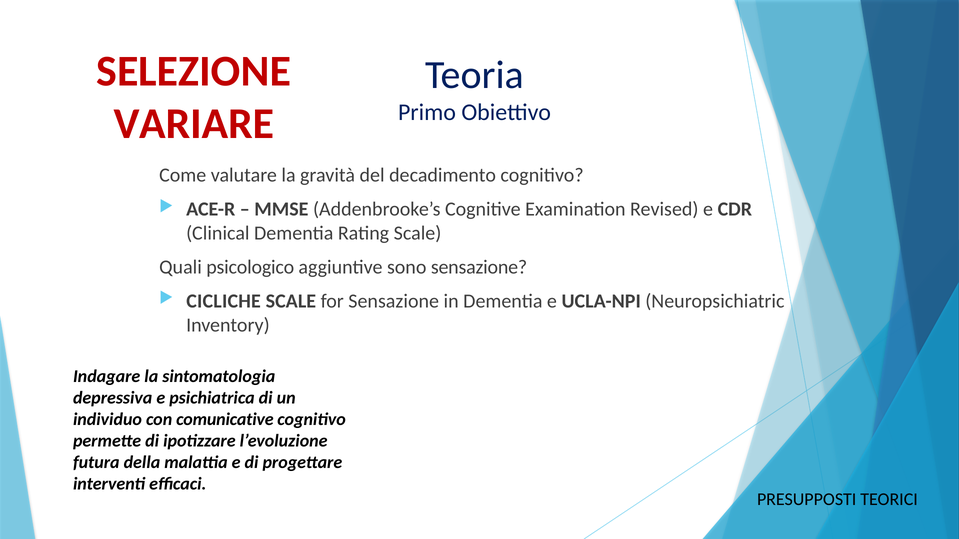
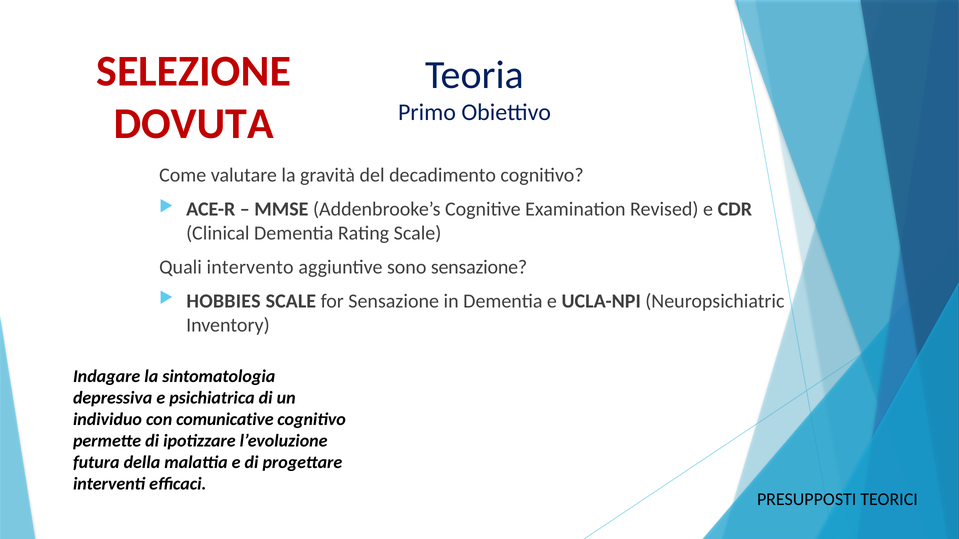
VARIARE: VARIARE -> DOVUTA (194, 124)
psicologico: psicologico -> intervento (250, 267)
CICLICHE: CICLICHE -> HOBBIES (224, 301)
